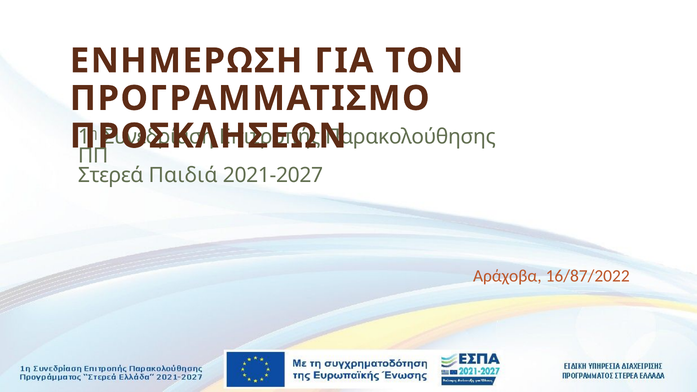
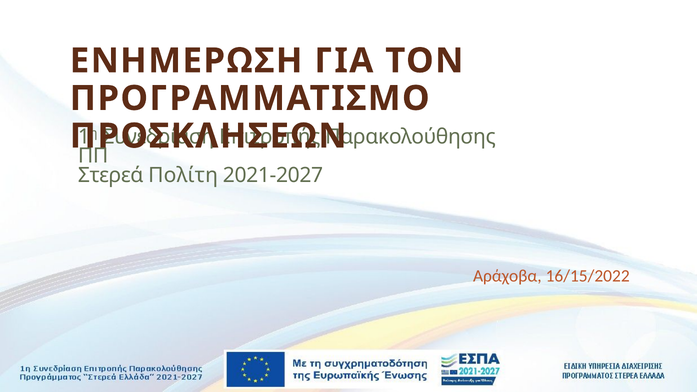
Παιδιά: Παιδιά -> Πολίτη (183, 175)
16/87/2022: 16/87/2022 -> 16/15/2022 (588, 276)
